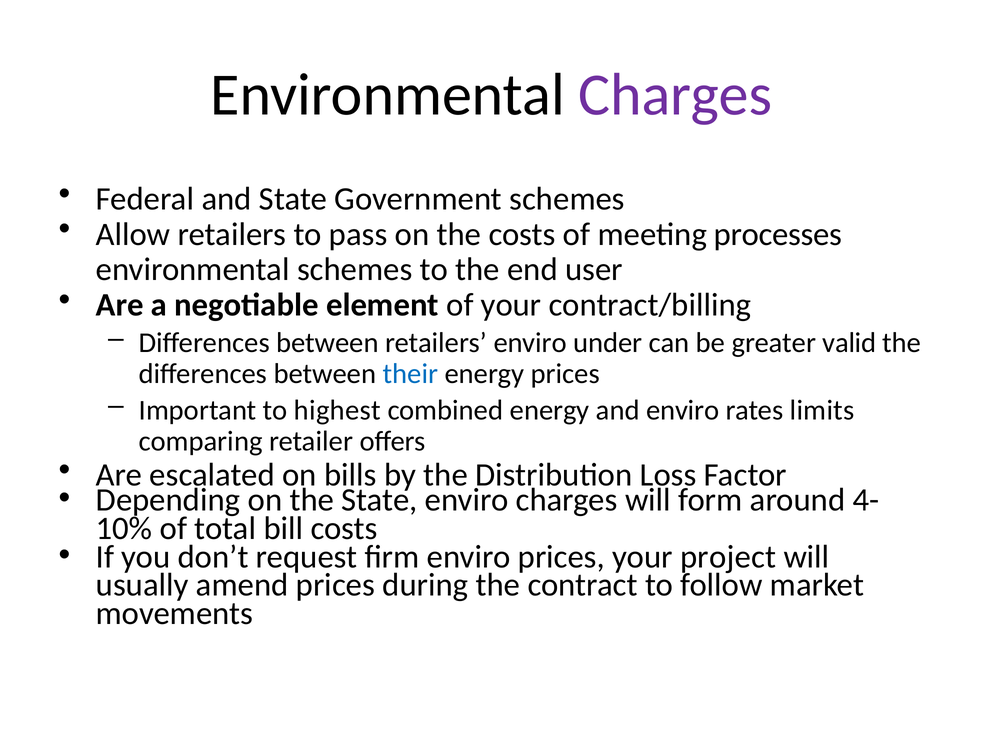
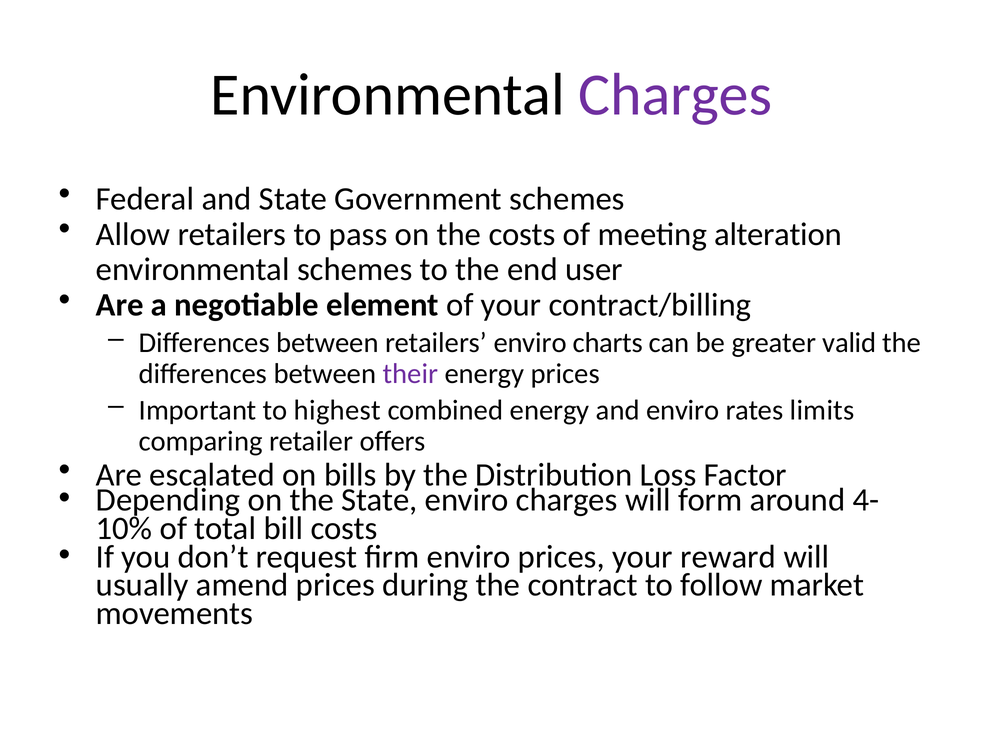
processes: processes -> alteration (778, 234)
under: under -> charts (608, 343)
their colour: blue -> purple (410, 374)
project: project -> reward (728, 557)
